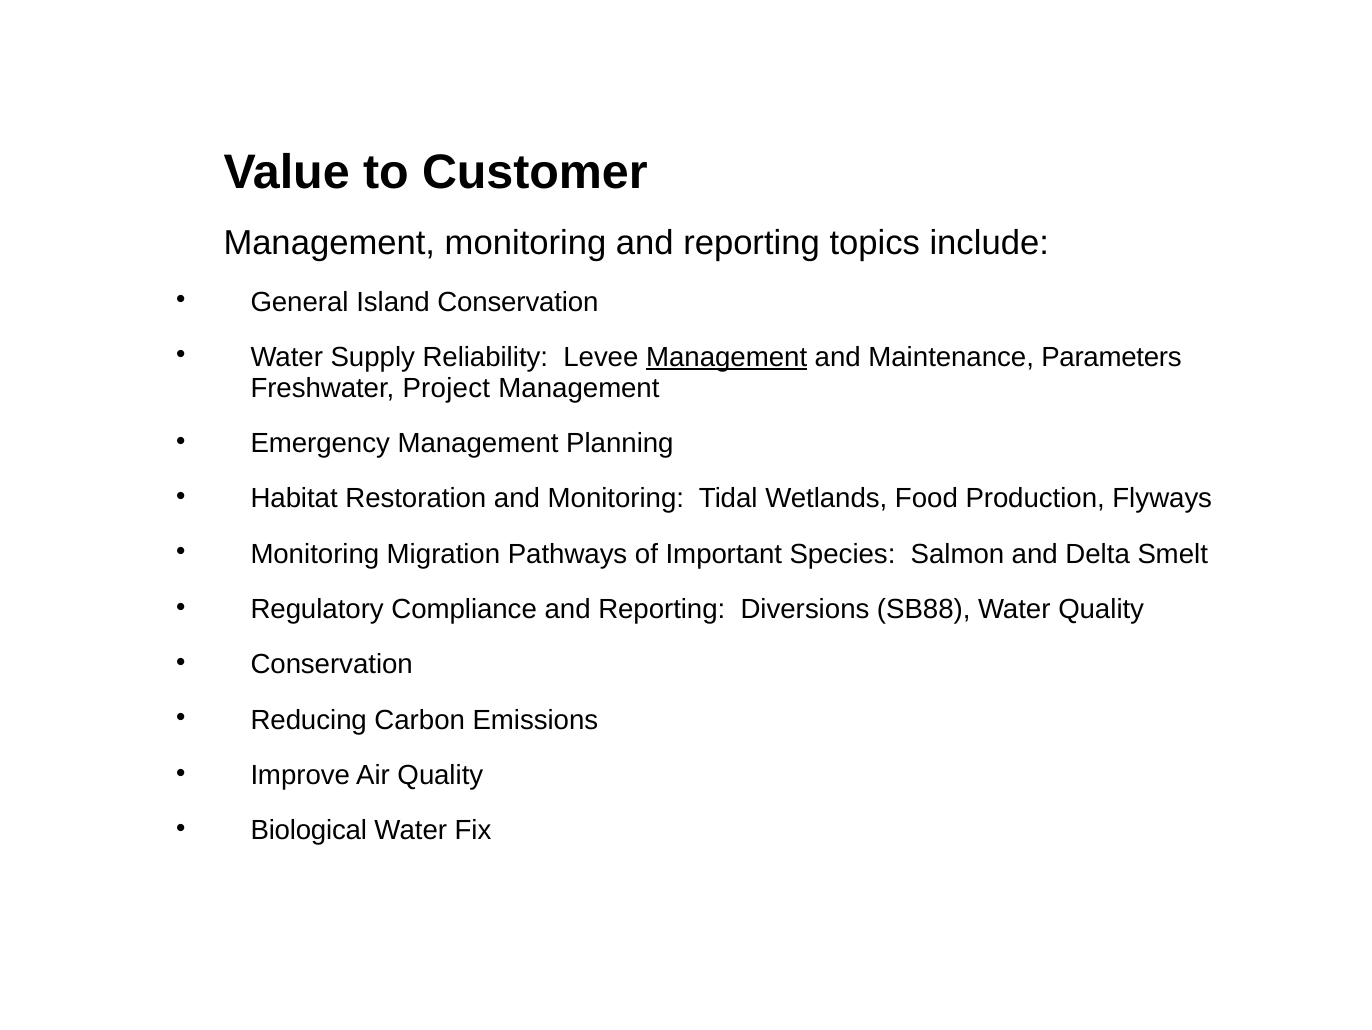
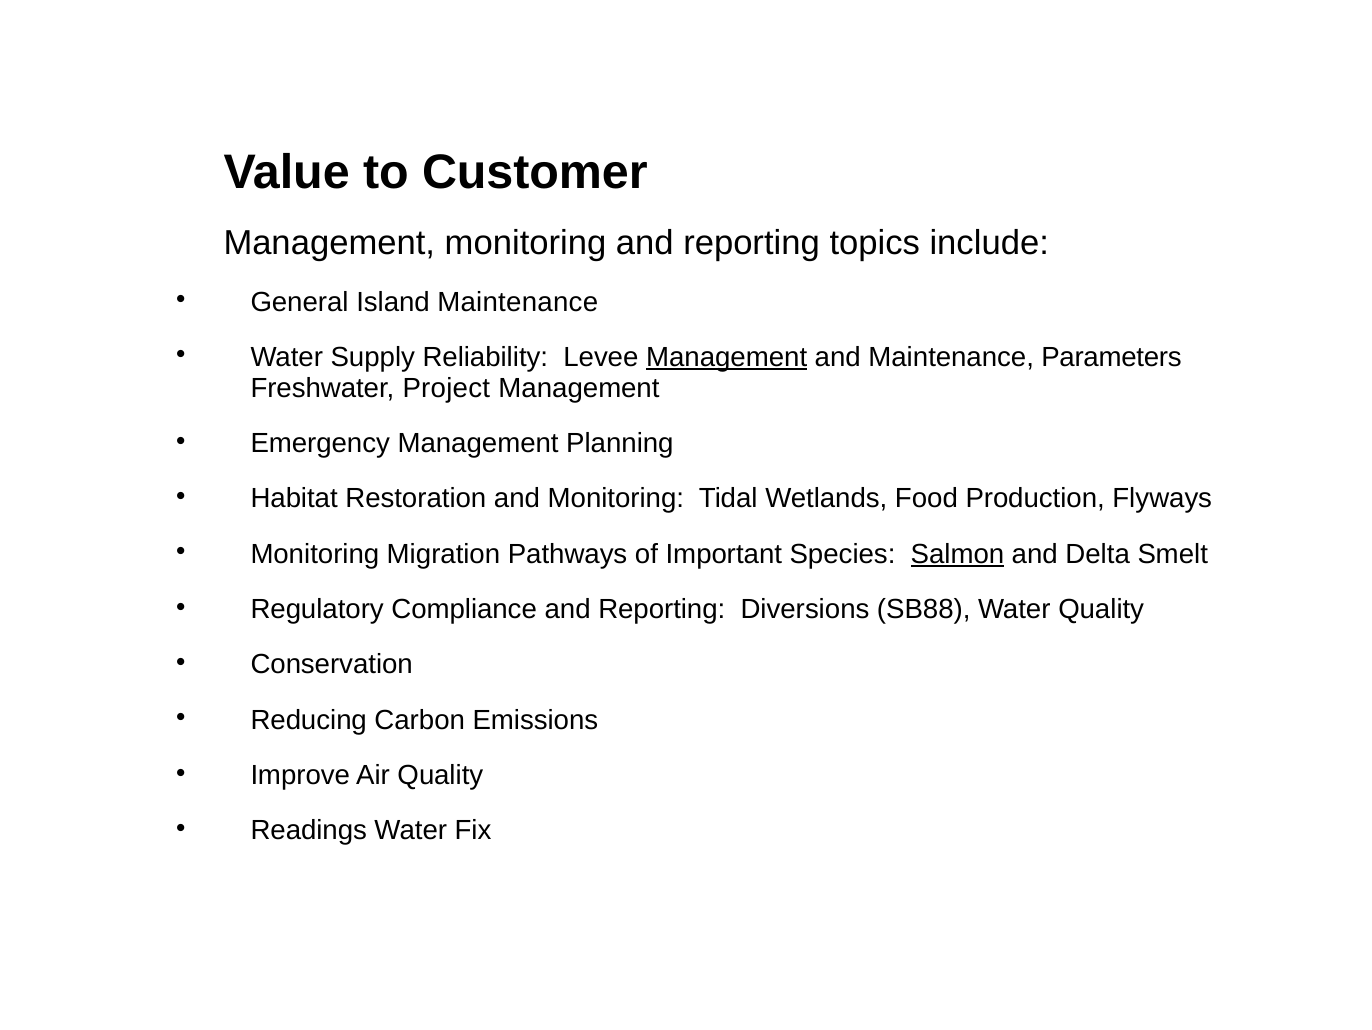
Island Conservation: Conservation -> Maintenance (518, 302)
Salmon underline: none -> present (957, 554)
Biological: Biological -> Readings (309, 830)
